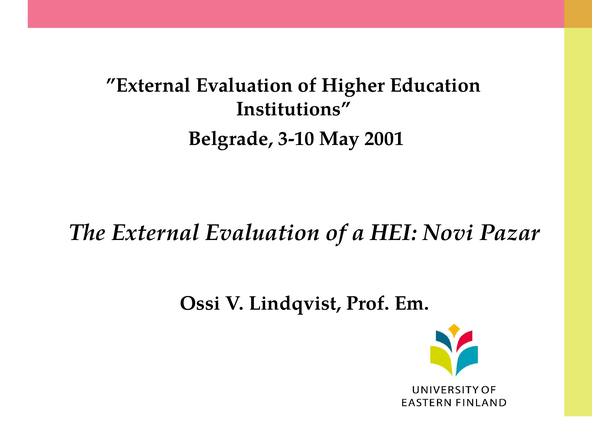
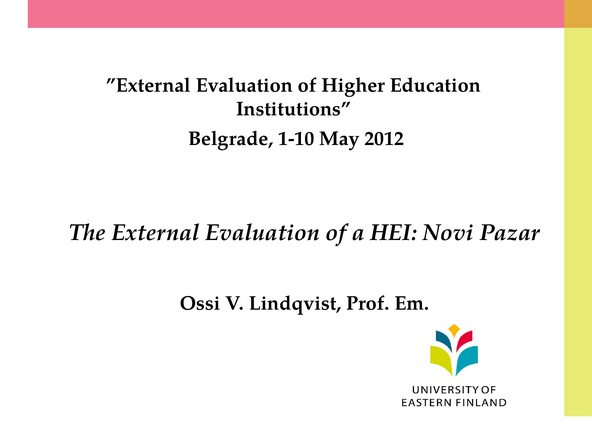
3-10: 3-10 -> 1-10 (296, 139)
2001: 2001 -> 2012 (384, 139)
